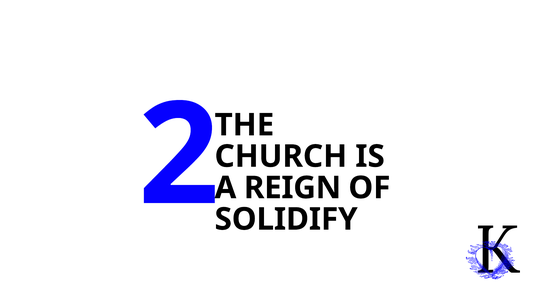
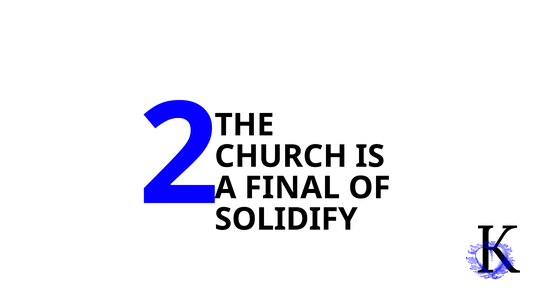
REIGN: REIGN -> FINAL (292, 188)
